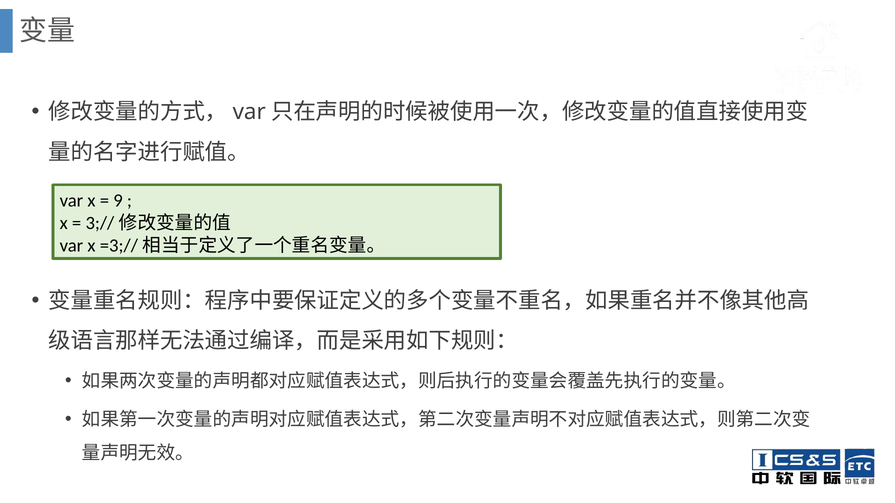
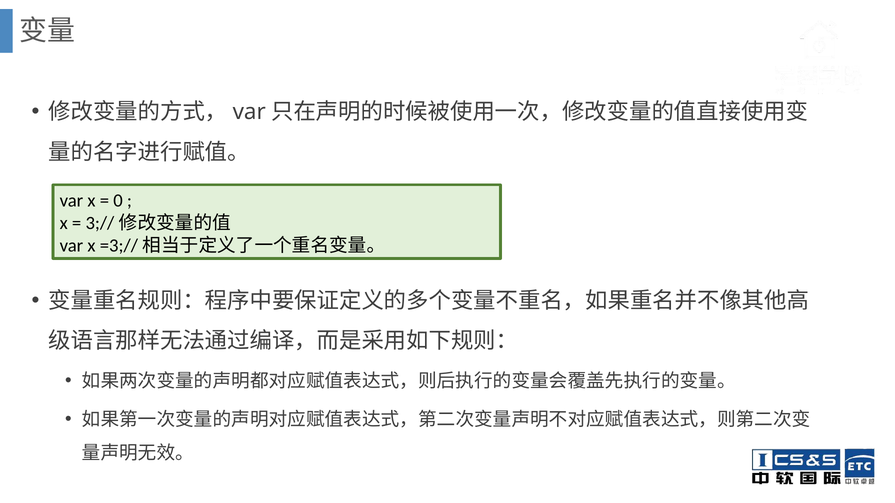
9: 9 -> 0 (118, 201)
